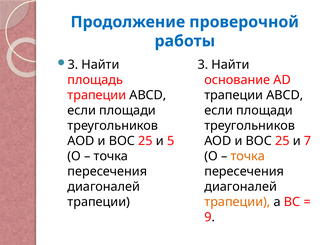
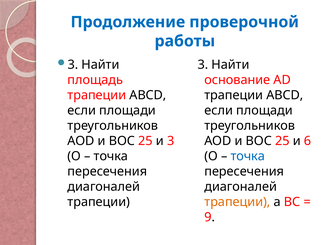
и 5: 5 -> 3 (171, 141)
7: 7 -> 6 (308, 141)
точка colour: orange -> blue (248, 156)
